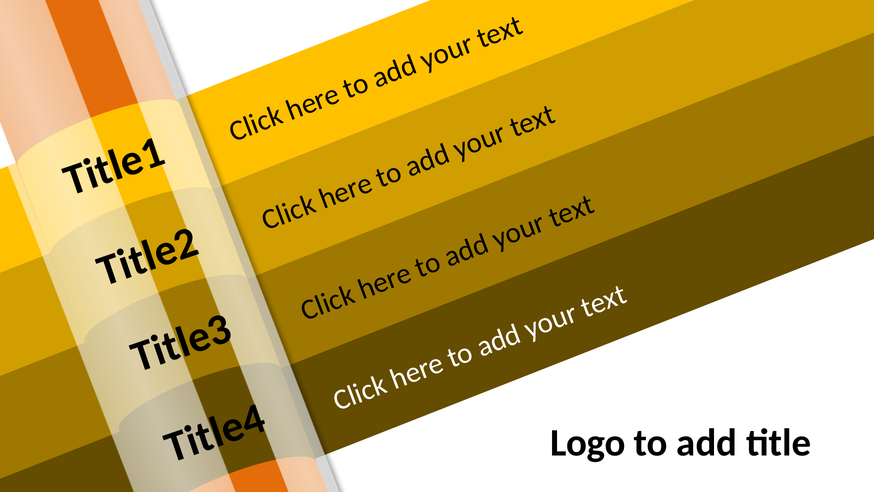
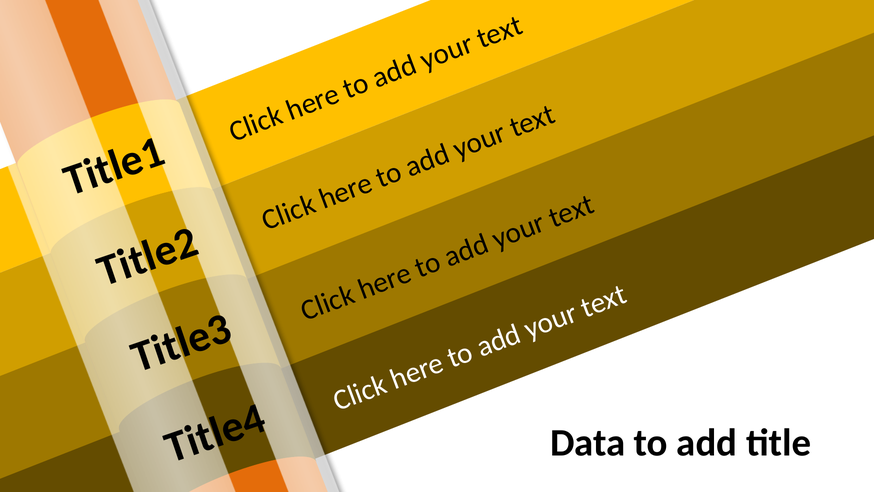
Logo: Logo -> Data (588, 443)
